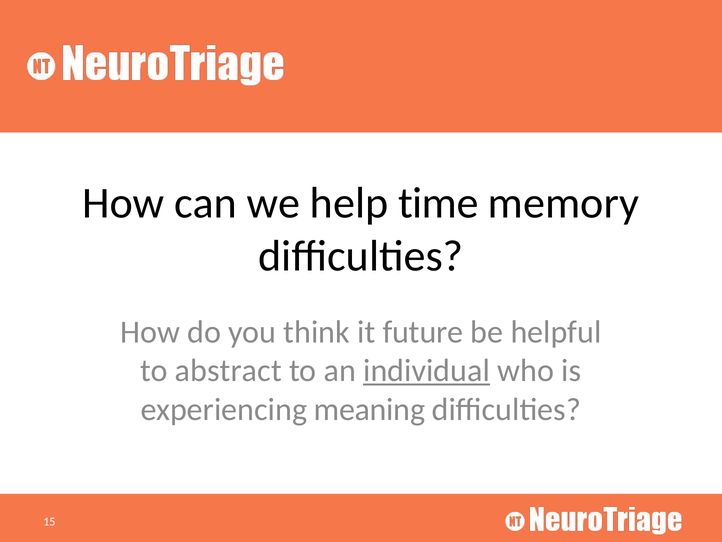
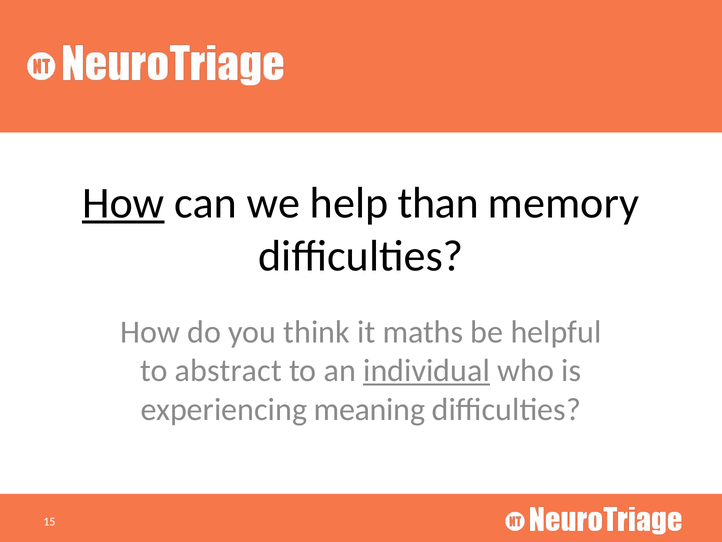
How underline: none -> present (123, 203)
time: time -> than (438, 203)
future: future -> maths (423, 332)
